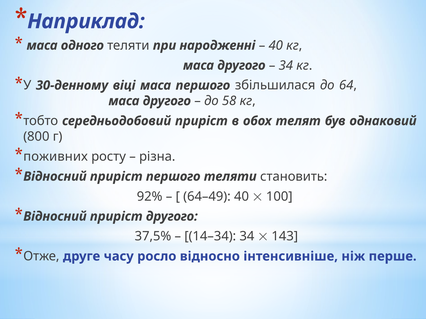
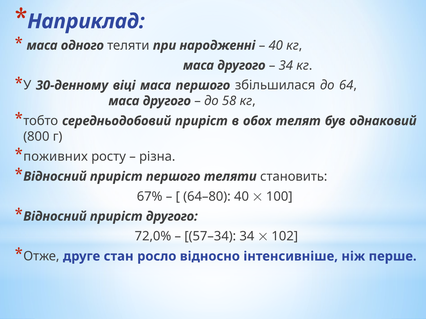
92%: 92% -> 67% (150, 197)
64–49: 64–49 -> 64–80 (207, 197)
37,5%: 37,5% -> 72,0% (153, 237)
14–34: 14–34 -> 57–34 (210, 237)
143: 143 -> 102 (285, 237)
часу: часу -> стан (119, 257)
